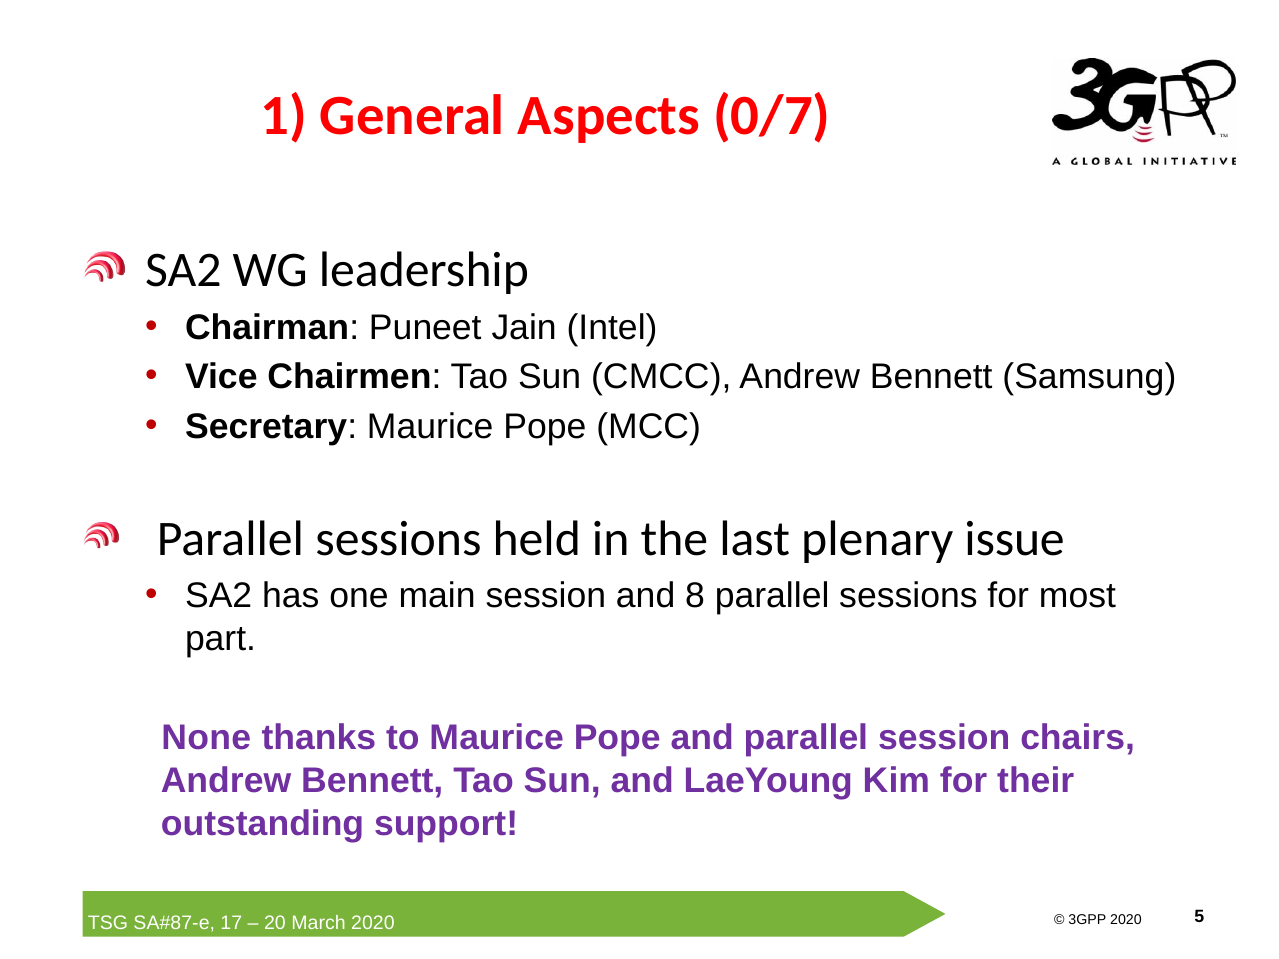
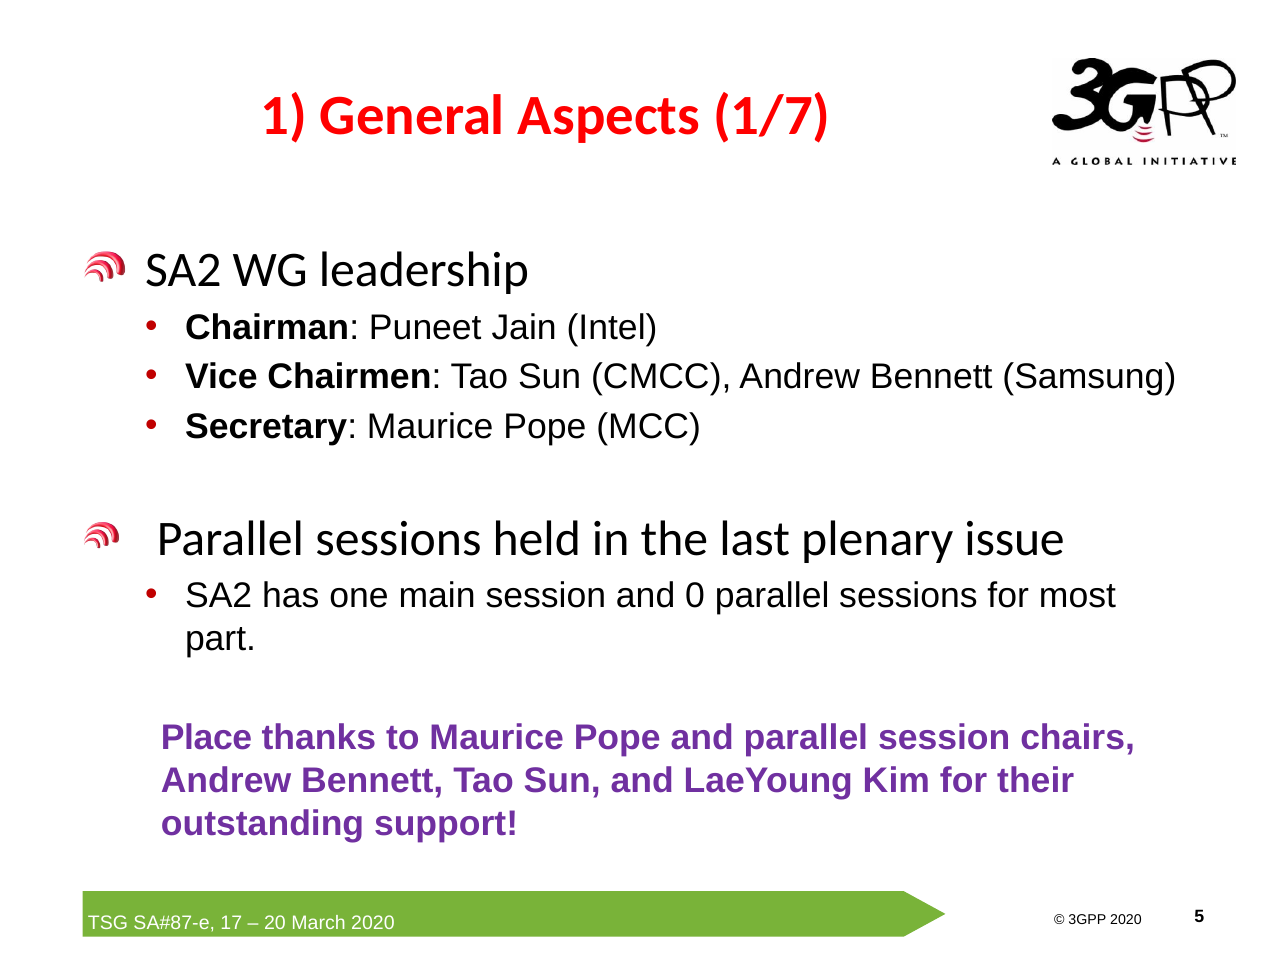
0/7: 0/7 -> 1/7 (772, 116)
8: 8 -> 0 (695, 596)
None: None -> Place (207, 738)
